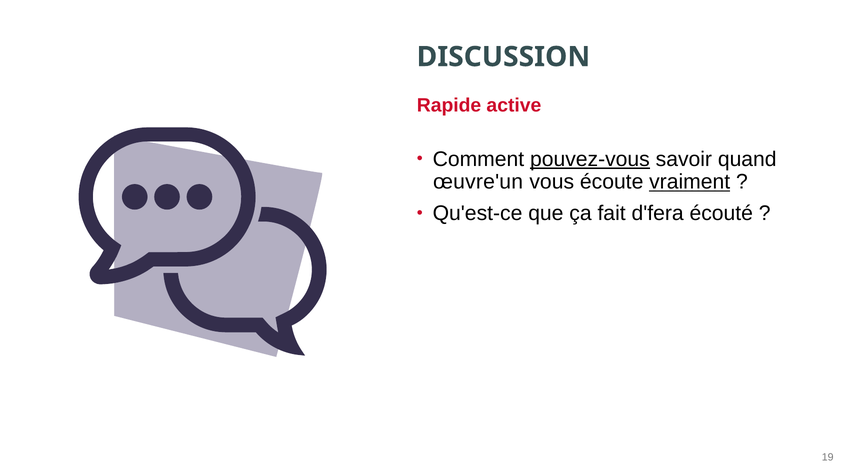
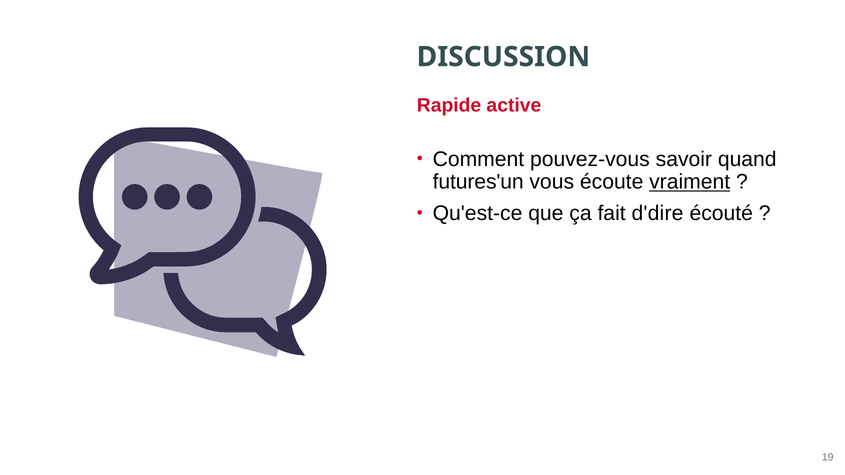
pouvez-vous underline: present -> none (590, 159)
œuvre'un: œuvre'un -> futures'un (478, 182)
d'fera: d'fera -> d'dire (657, 214)
